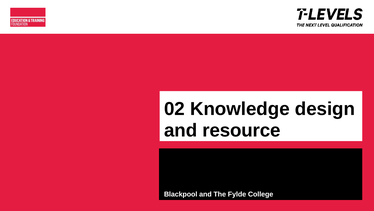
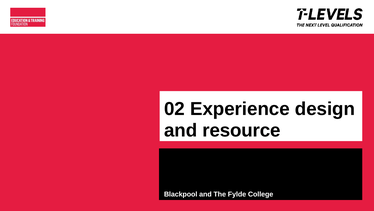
Knowledge: Knowledge -> Experience (240, 109)
